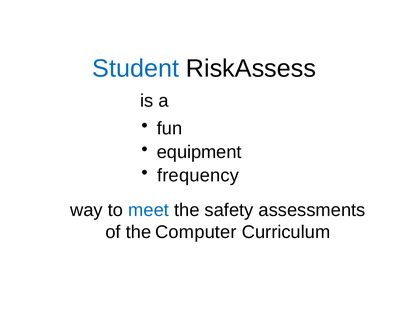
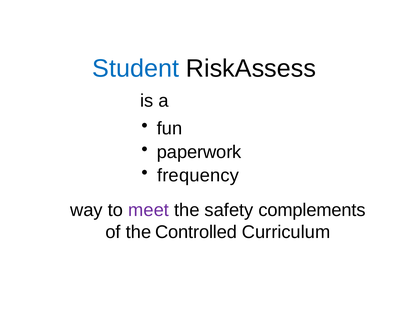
equipment: equipment -> paperwork (199, 152)
meet colour: blue -> purple (149, 210)
assessments: assessments -> complements (312, 210)
Computer: Computer -> Controlled (196, 232)
